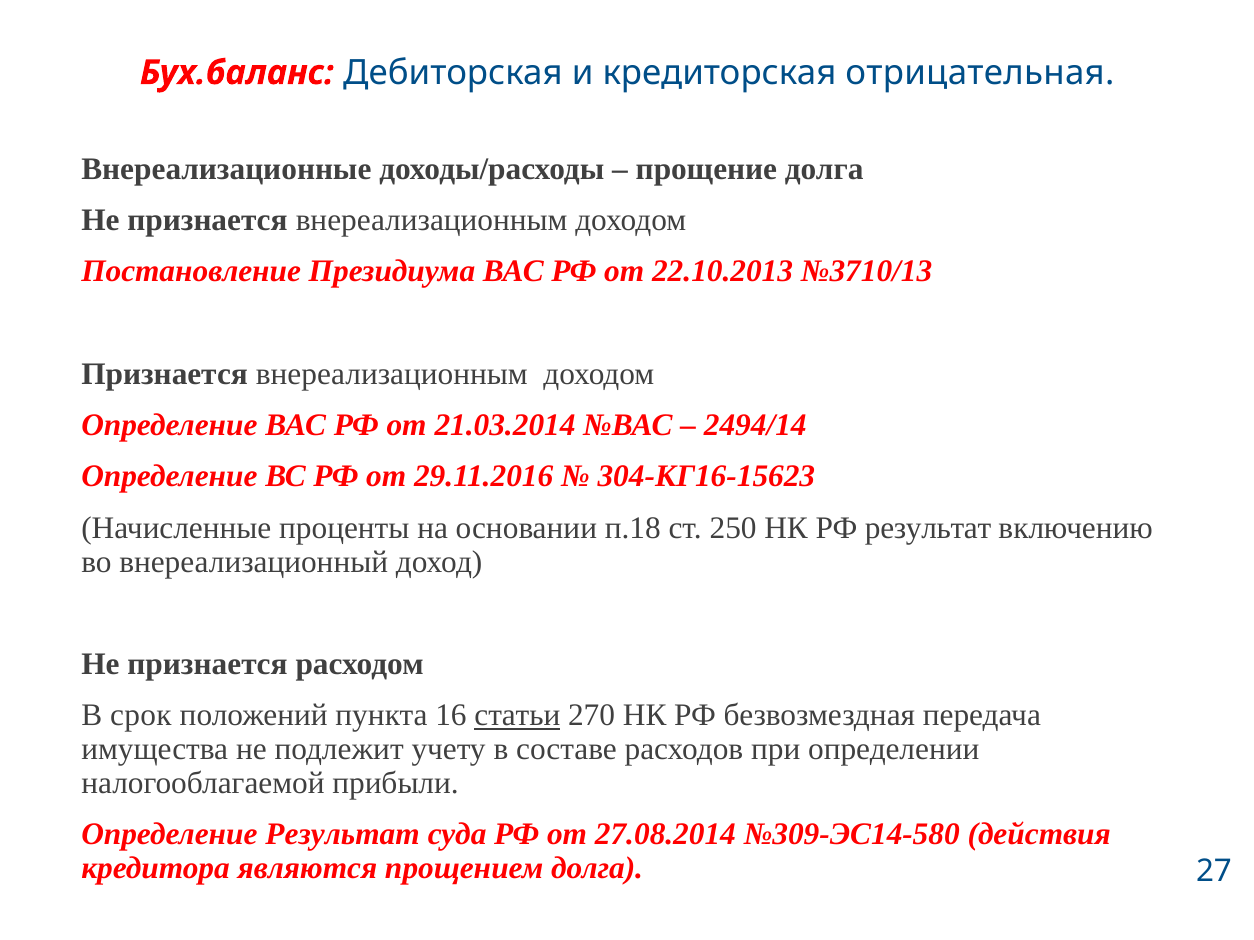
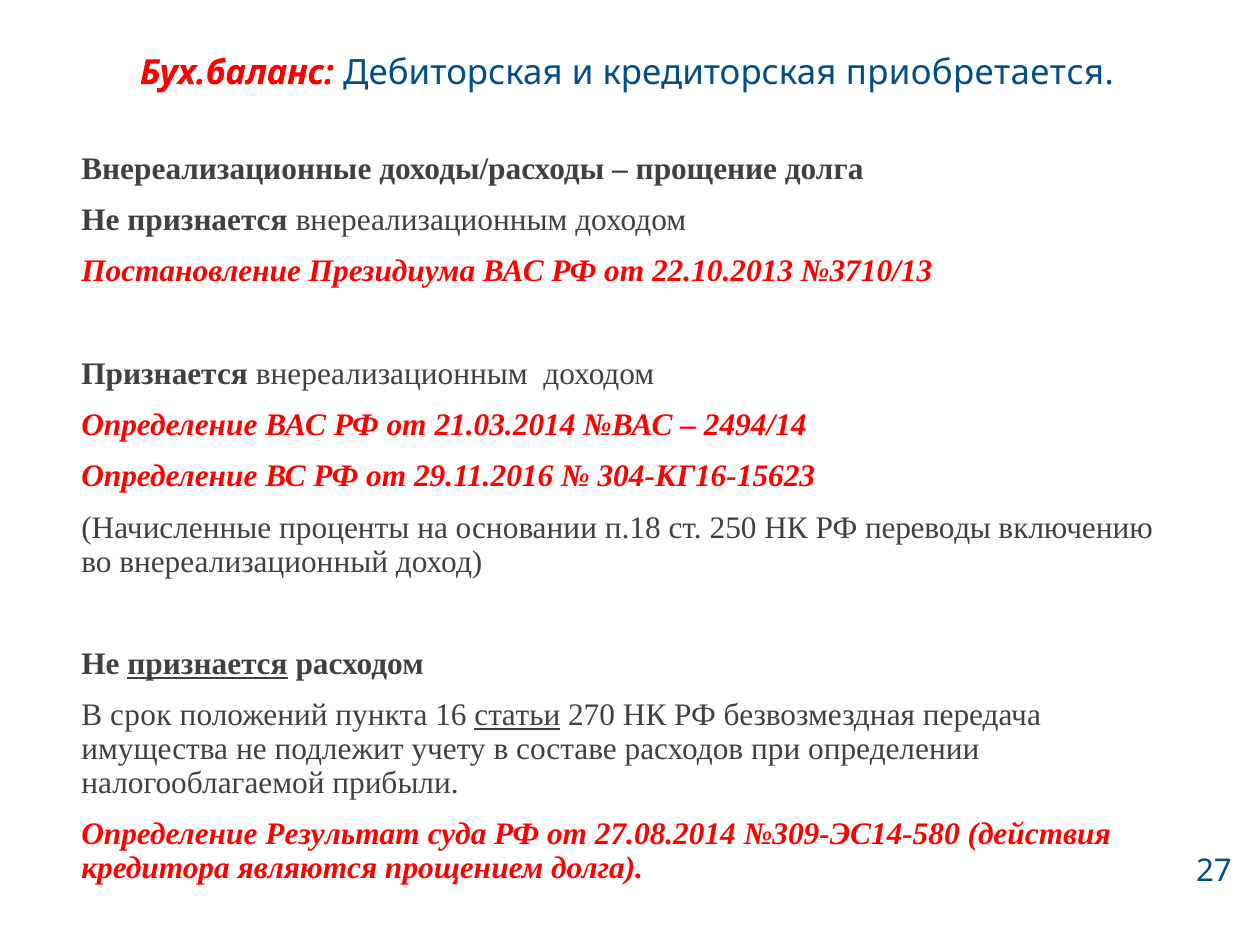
отрицательная: отрицательная -> приобретается (980, 73)
РФ результат: результат -> переводы (928, 528)
признается underline: none -> present (207, 665)
